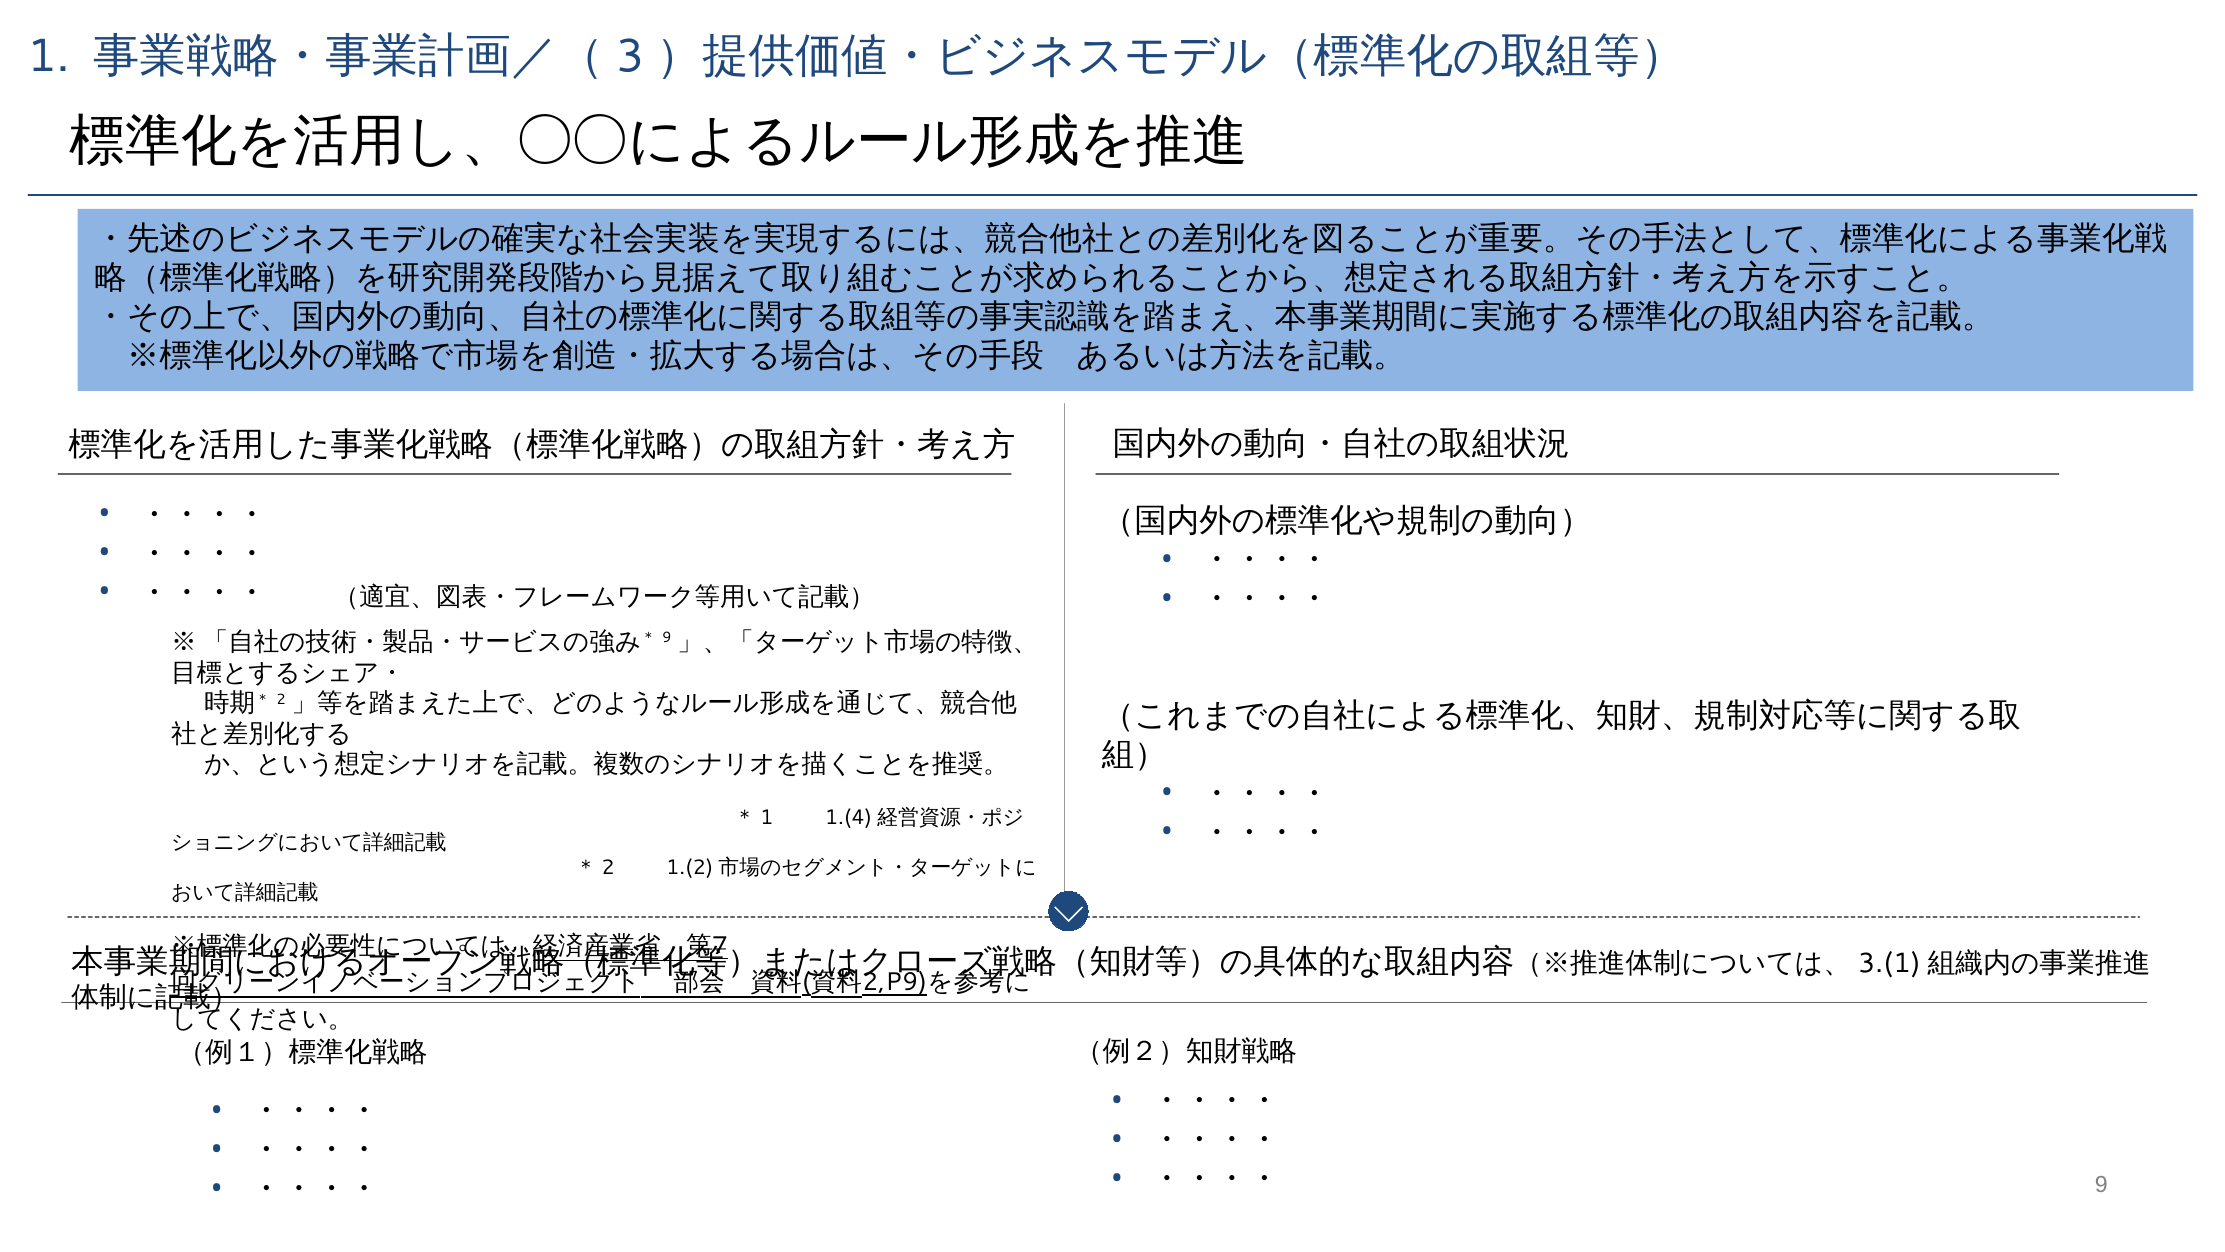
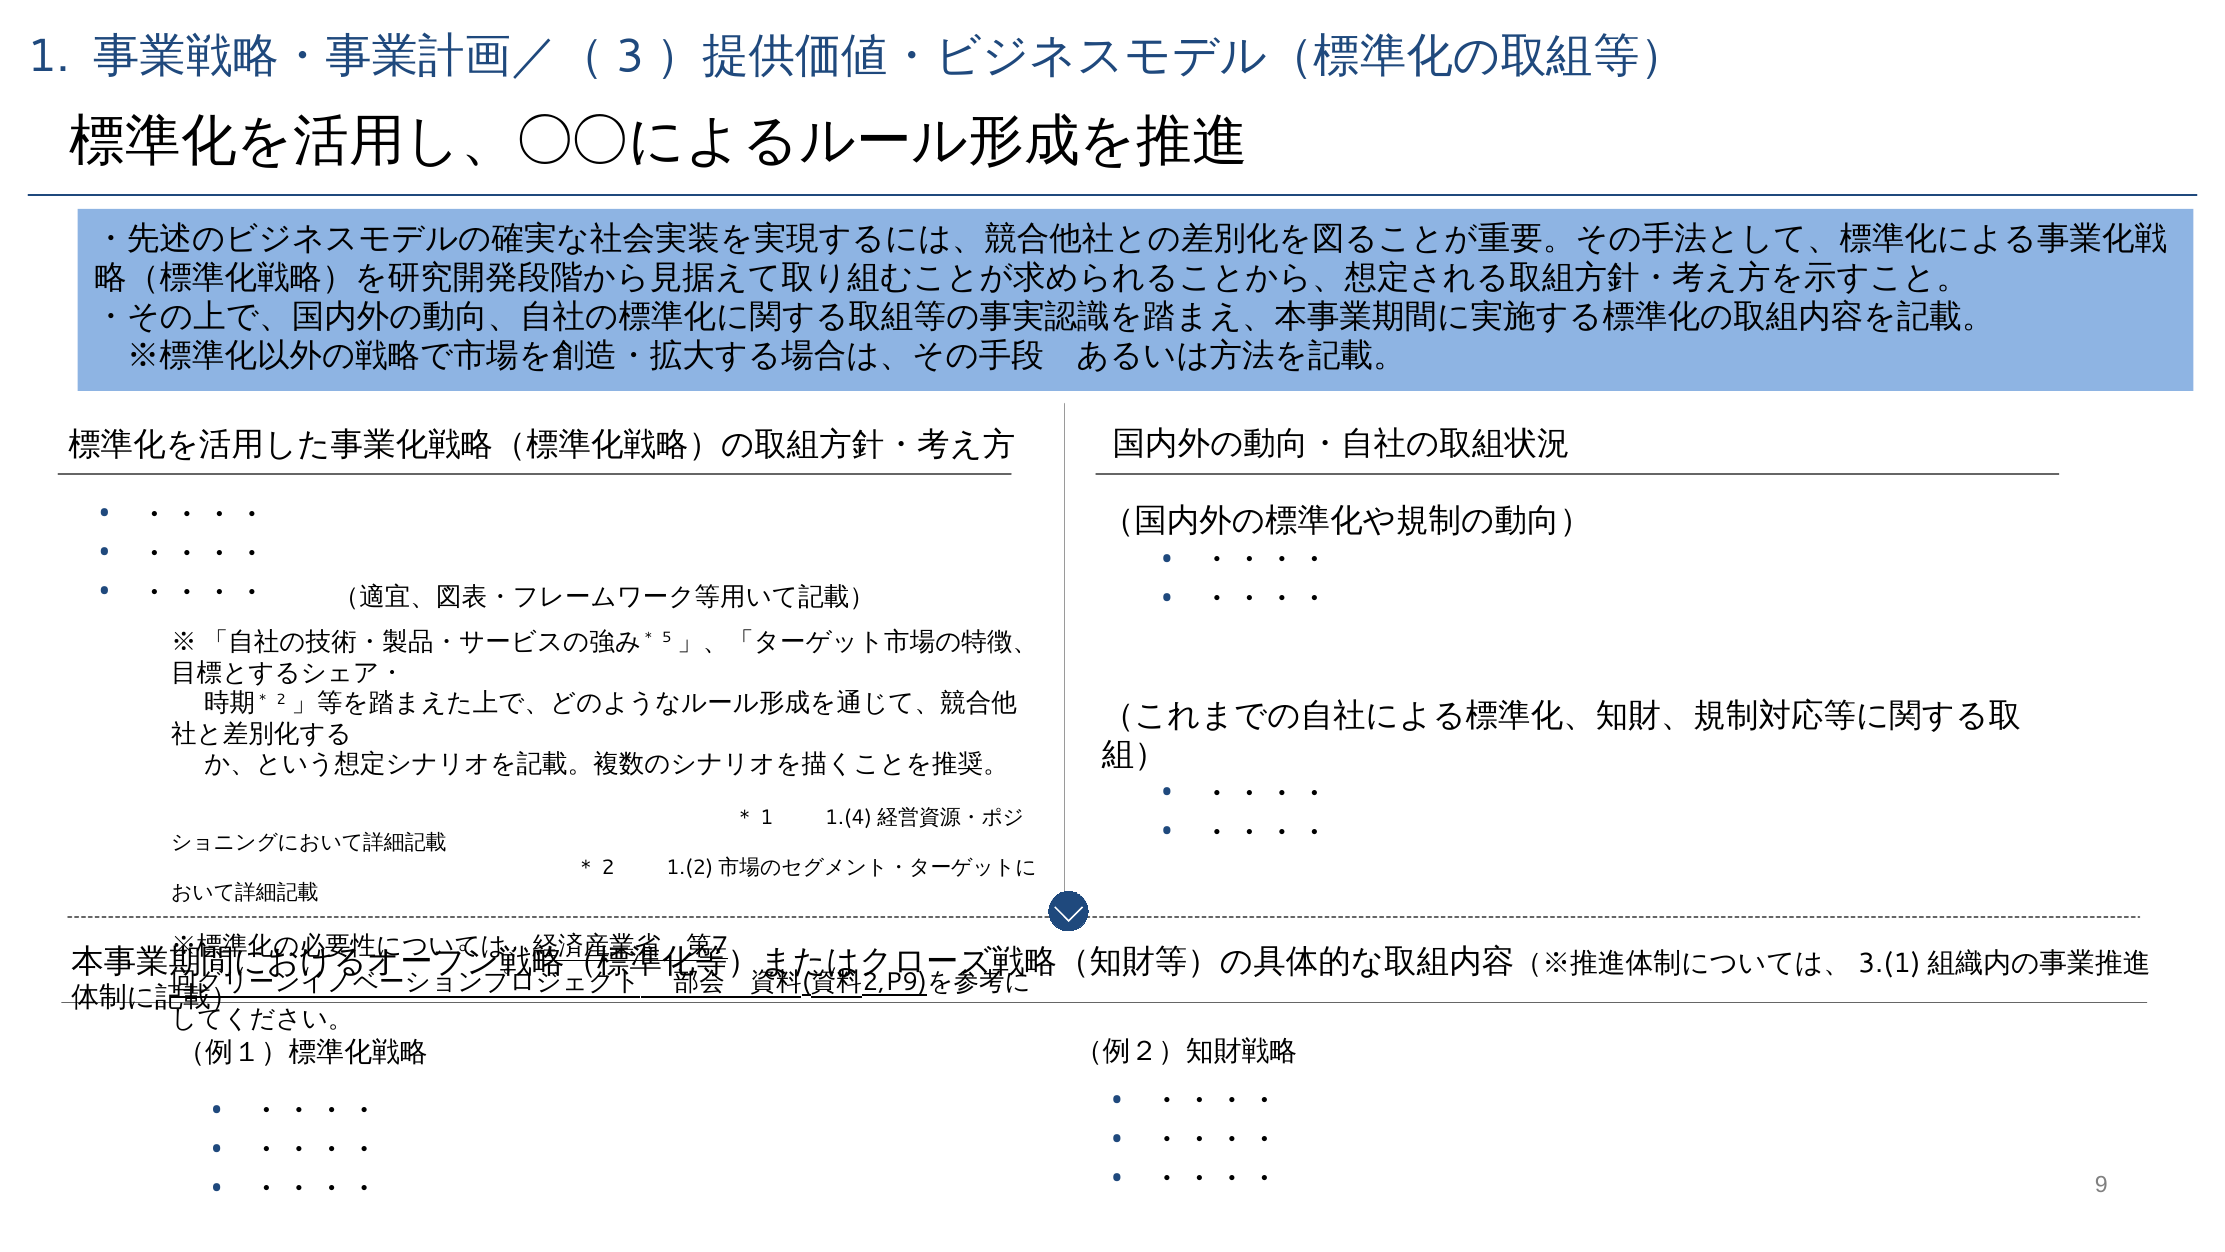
9: 9 -> 5 (667, 638)
